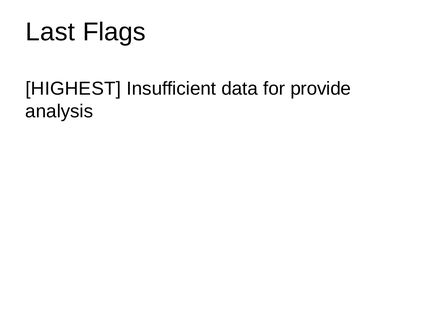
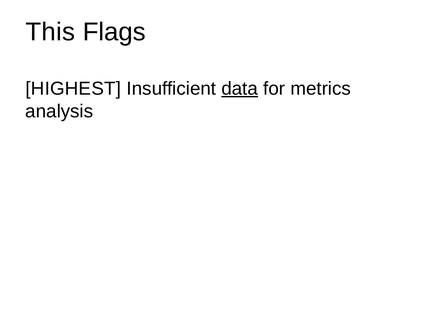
Last: Last -> This (50, 32)
data underline: none -> present (240, 89)
provide: provide -> metrics (321, 89)
